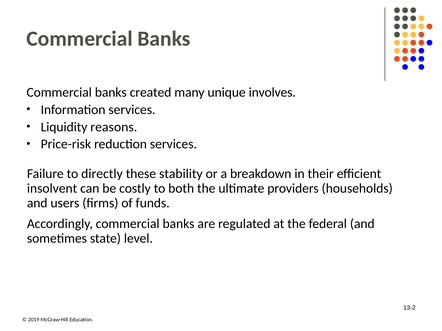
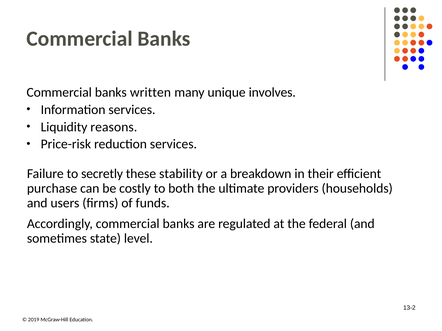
created: created -> written (150, 93)
directly: directly -> secretly (102, 174)
insolvent: insolvent -> purchase (52, 189)
